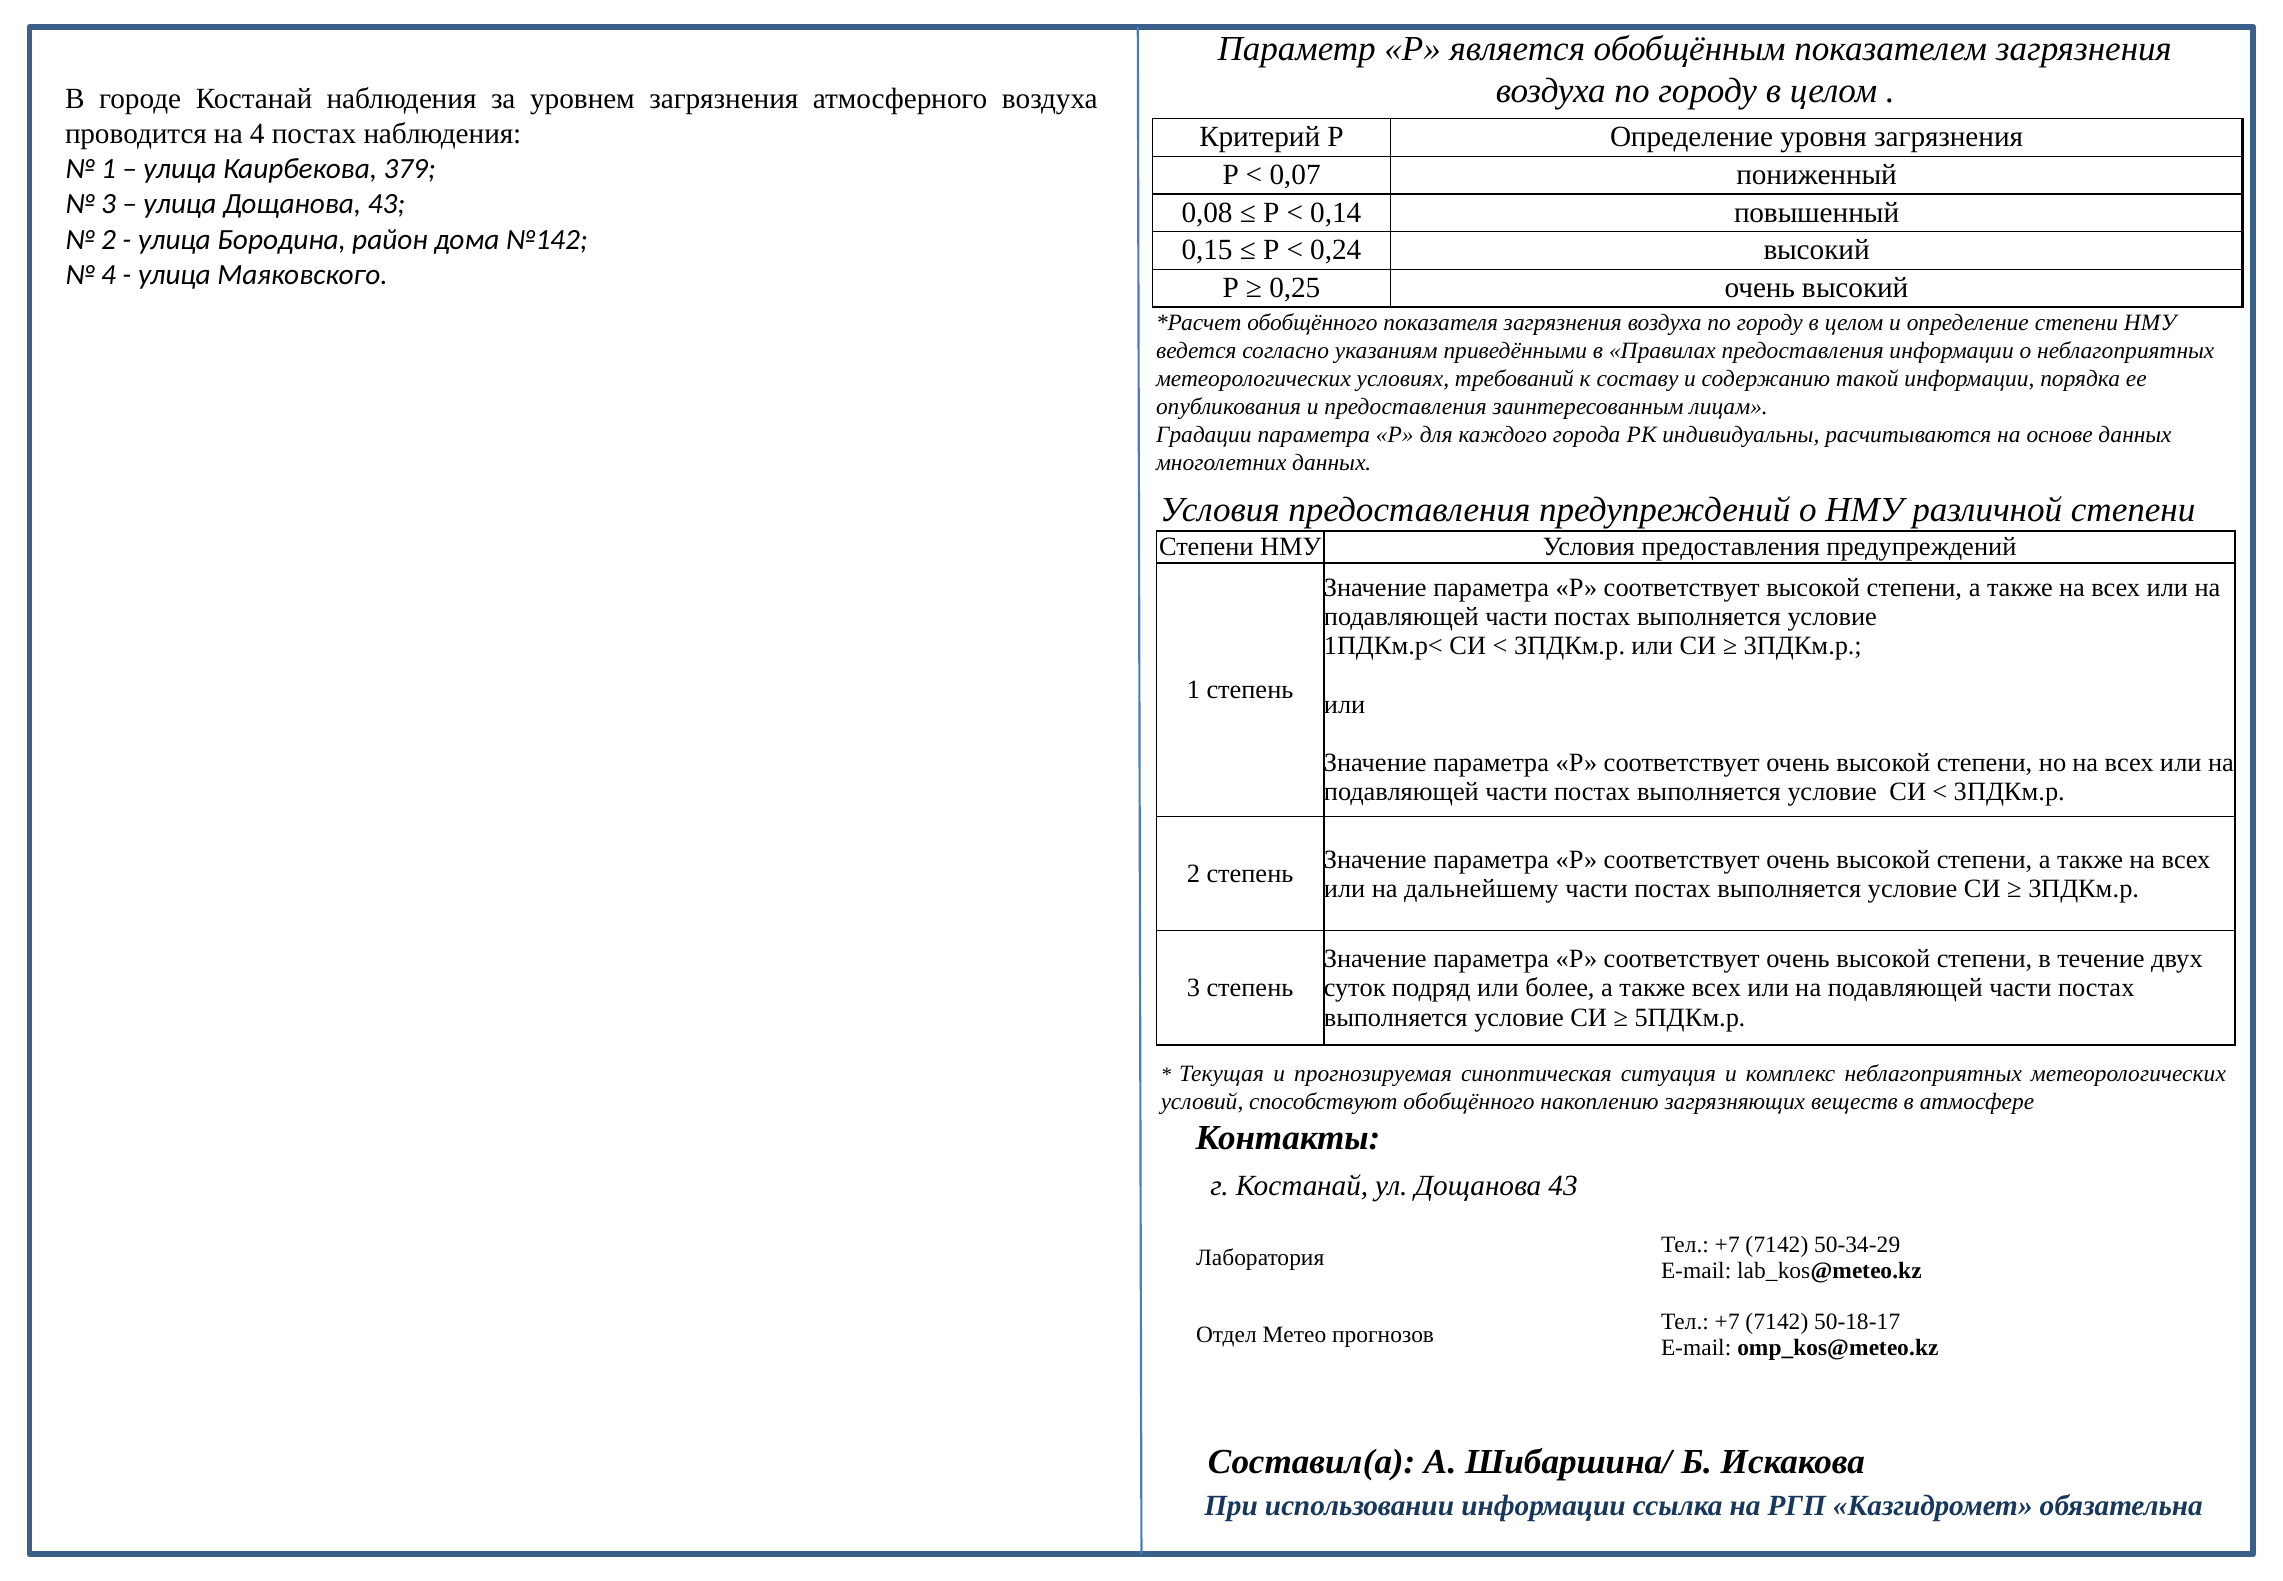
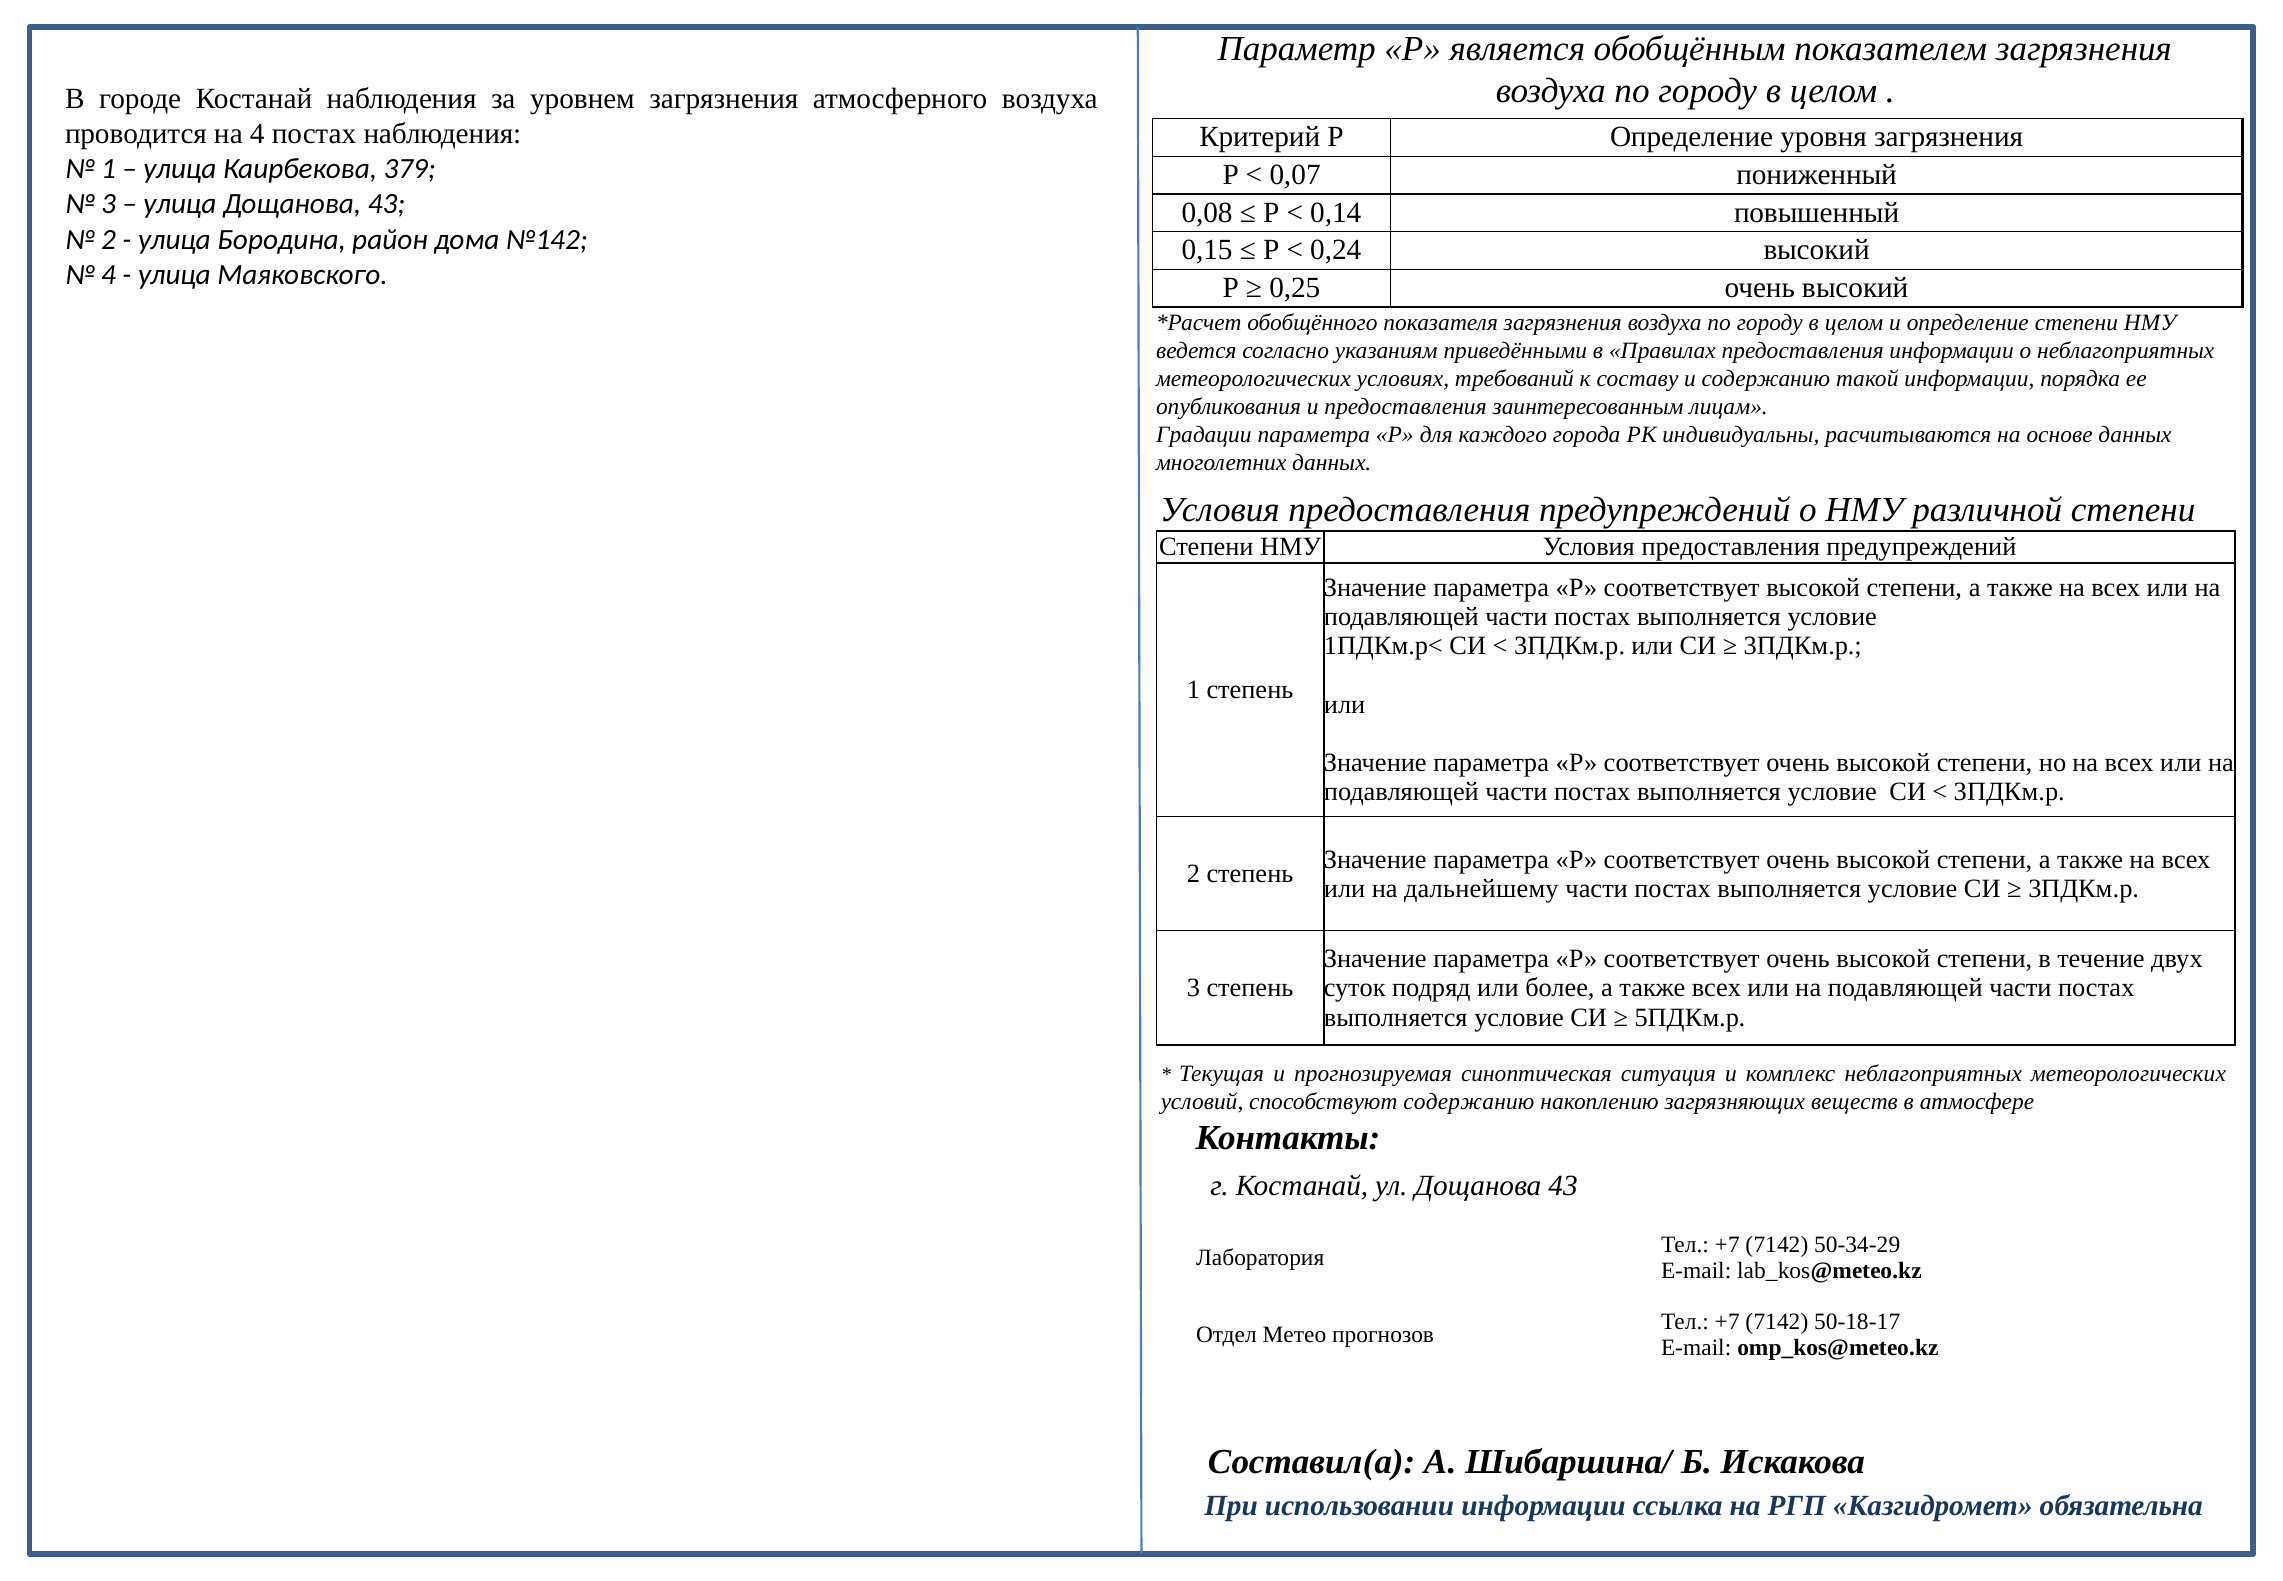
способствуют обобщённого: обобщённого -> содержанию (1469, 1101)
